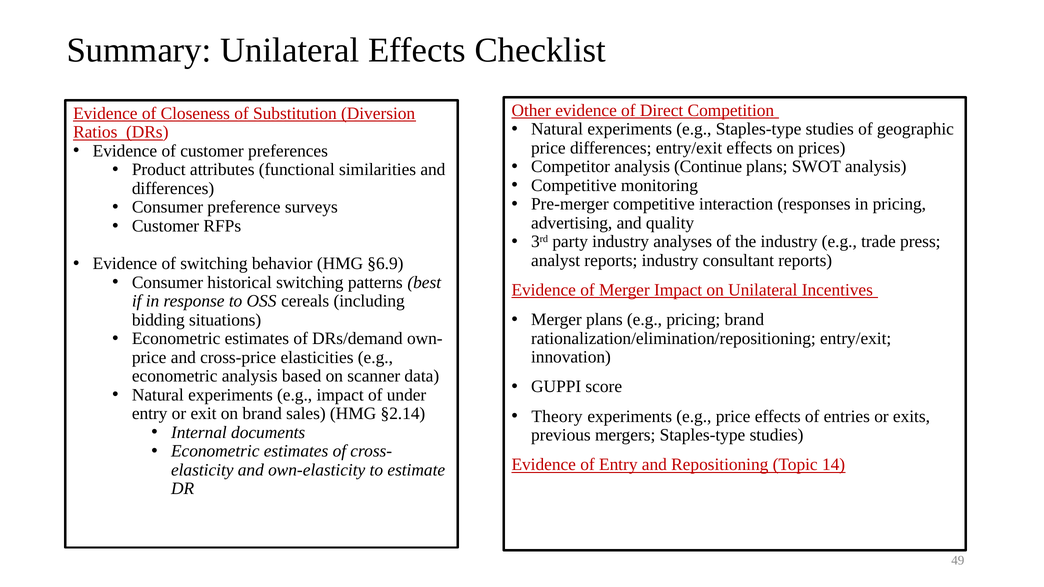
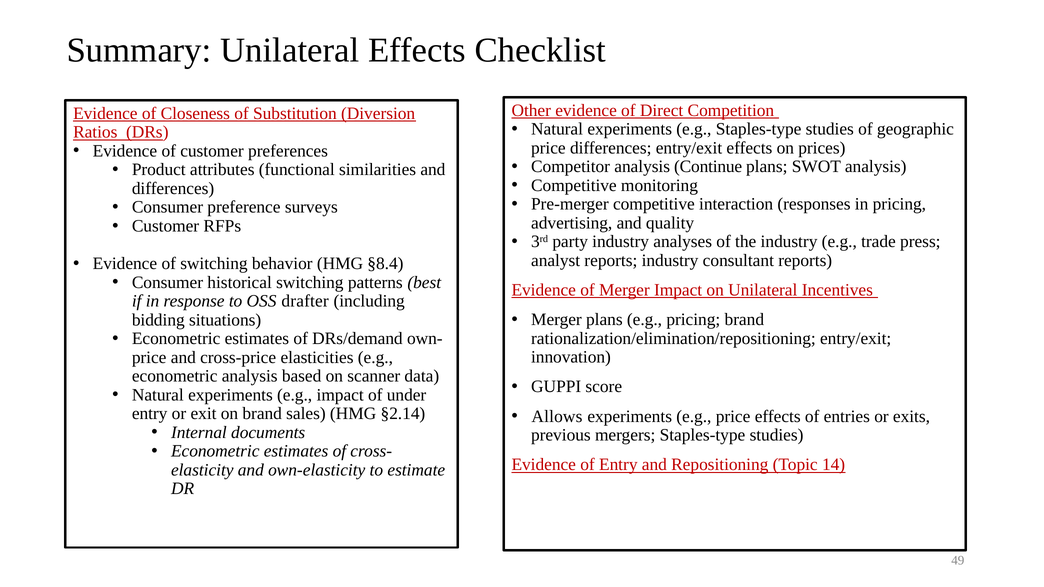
§6.9: §6.9 -> §8.4 (385, 264)
cereals: cereals -> drafter (305, 301)
Theory: Theory -> Allows (557, 416)
